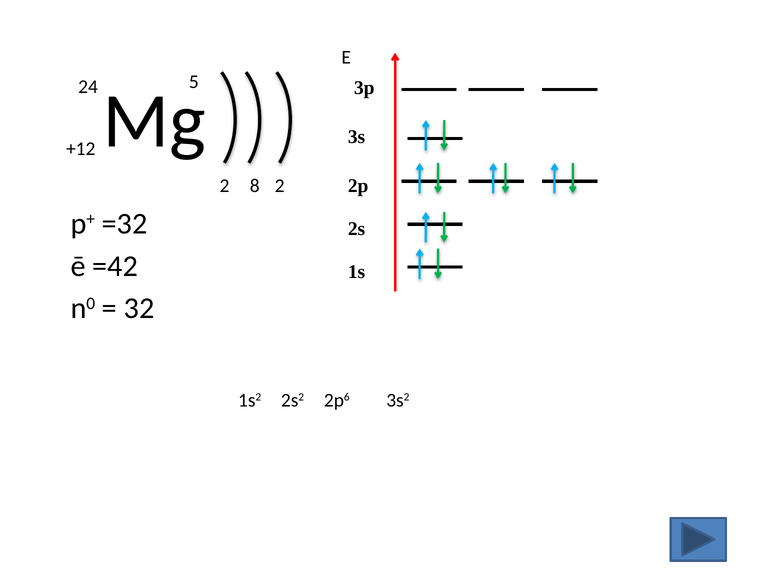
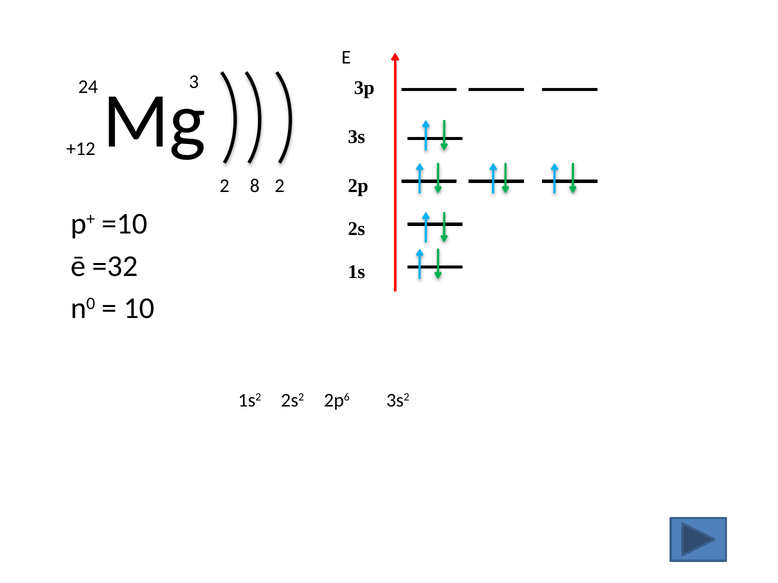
5: 5 -> 3 (194, 82)
=32: =32 -> =10 (125, 224)
=42: =42 -> =32 (115, 266)
32: 32 -> 10 (139, 309)
